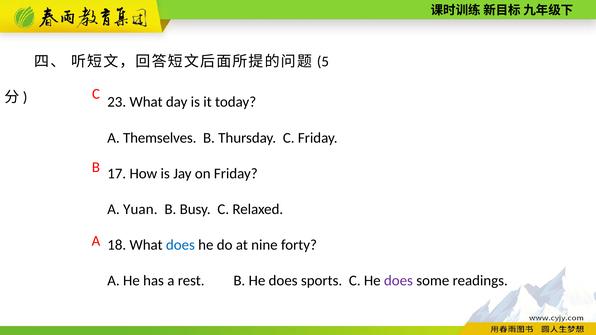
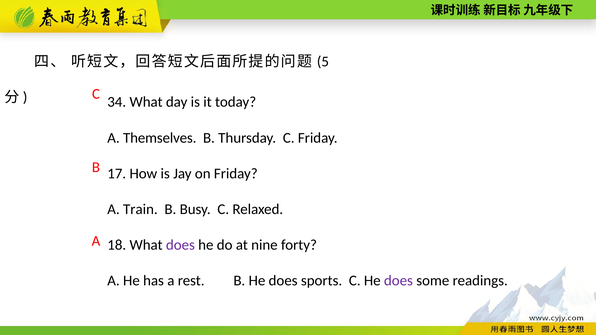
23: 23 -> 34 (117, 102)
Yuan: Yuan -> Train (140, 209)
does colour: blue -> purple (180, 245)
